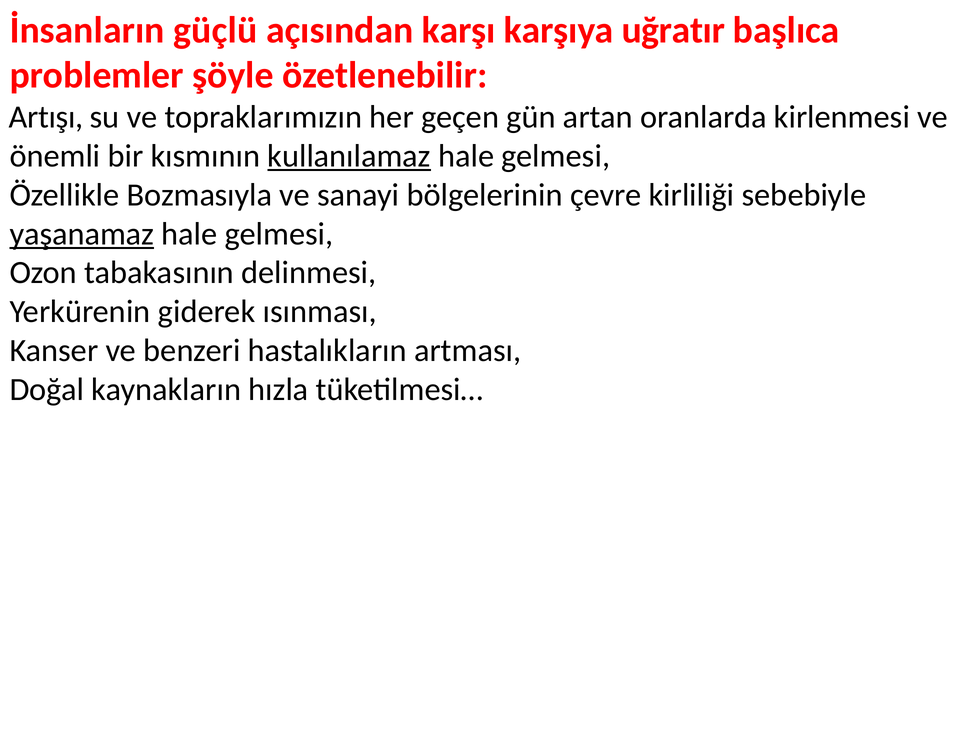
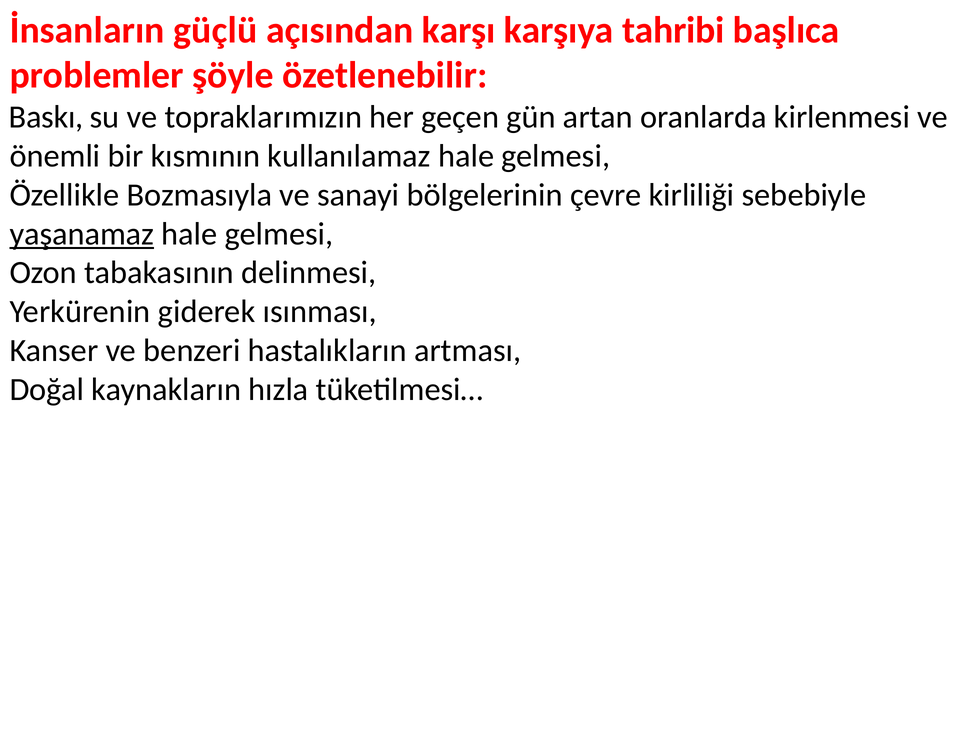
uğratır: uğratır -> tahribi (673, 30)
Artışı: Artışı -> Baskı (46, 117)
kullanılamaz underline: present -> none (349, 156)
